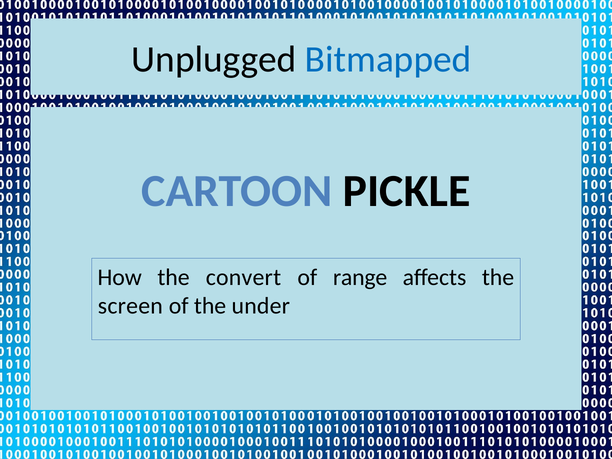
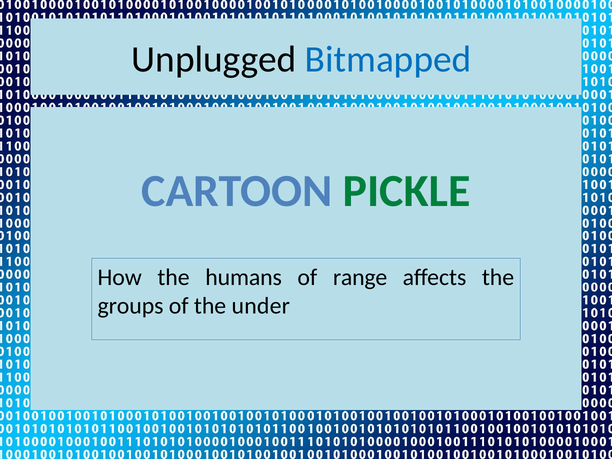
PICKLE colour: black -> green (407, 191)
convert: convert -> humans (244, 277)
screen: screen -> groups (131, 306)
